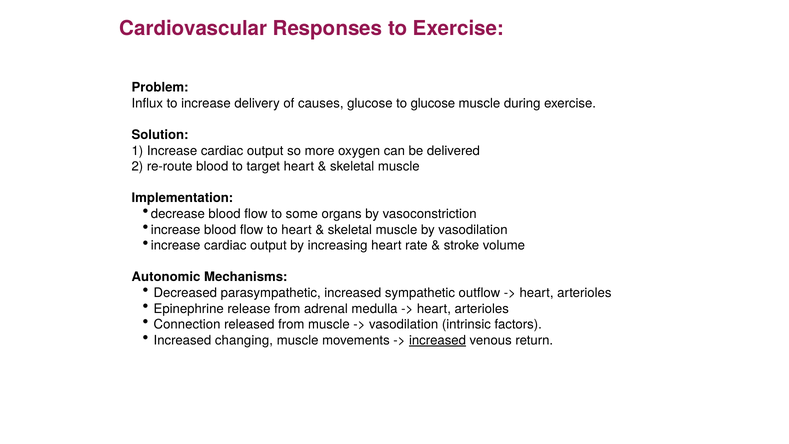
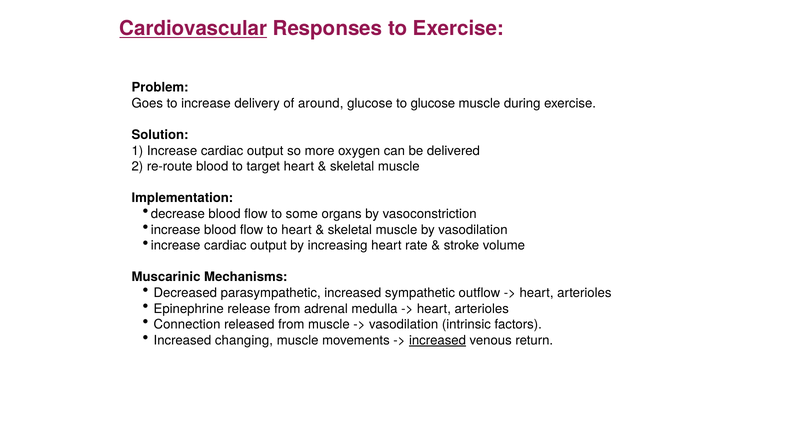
Cardiovascular underline: none -> present (193, 29)
Influx: Influx -> Goes (147, 103)
causes: causes -> around (321, 103)
Autonomic: Autonomic -> Muscarinic (166, 277)
